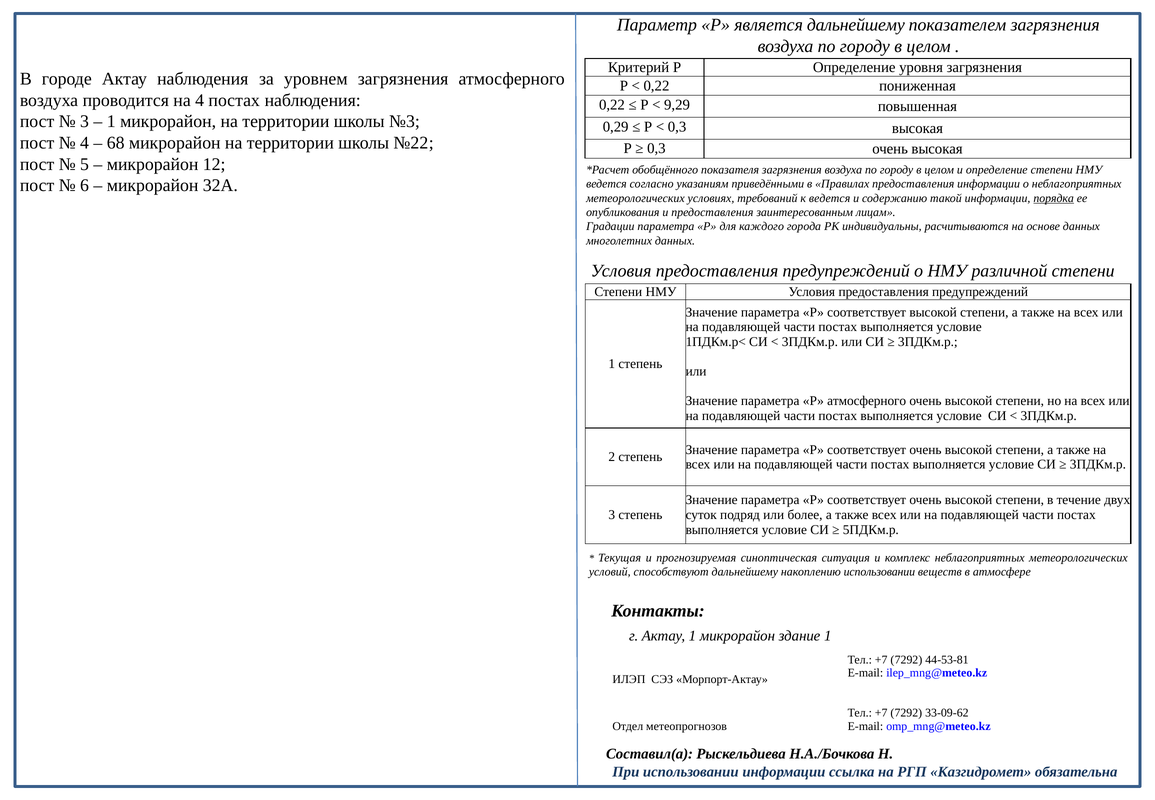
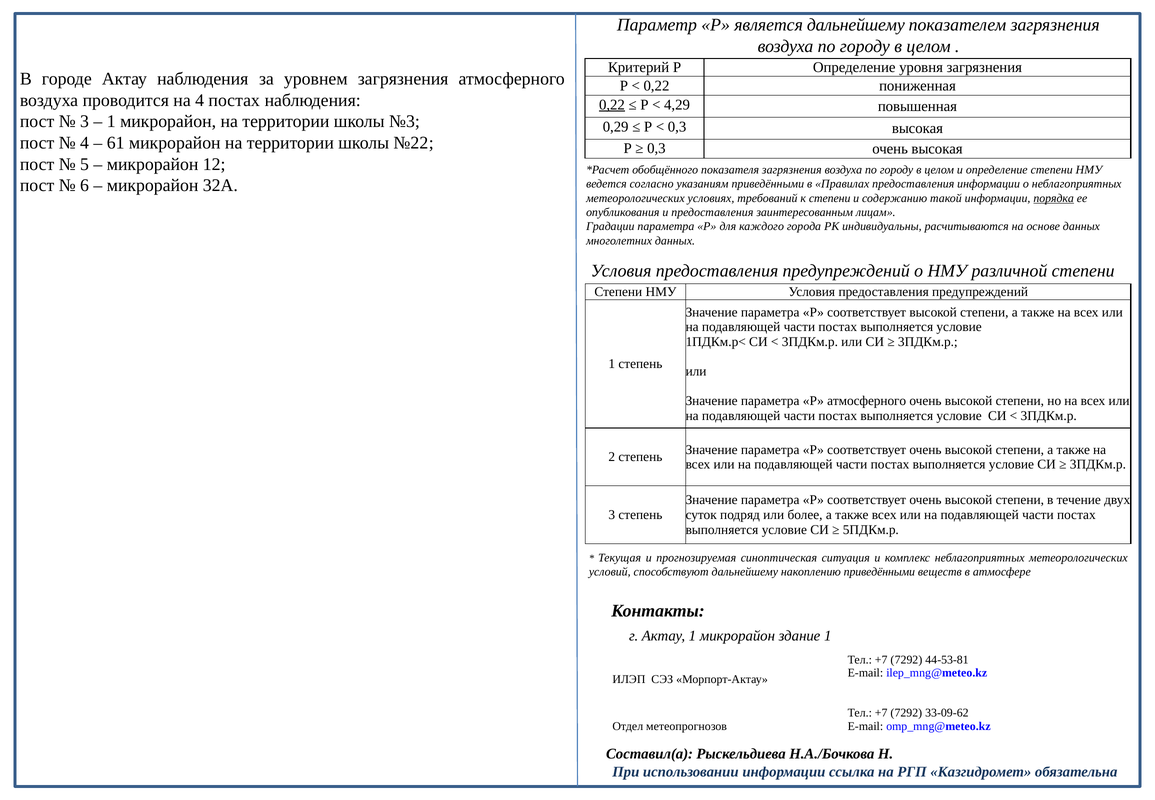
0,22 underline: none -> present (612, 105)
9,29: 9,29 -> 4,29 (677, 105)
68: 68 -> 61 (116, 143)
к ведется: ведется -> степени (830, 198)
накоплению использовании: использовании -> приведёнными (879, 572)
